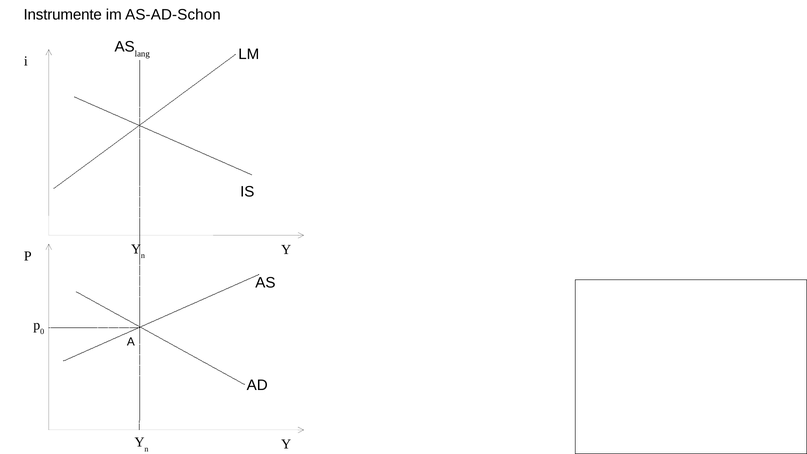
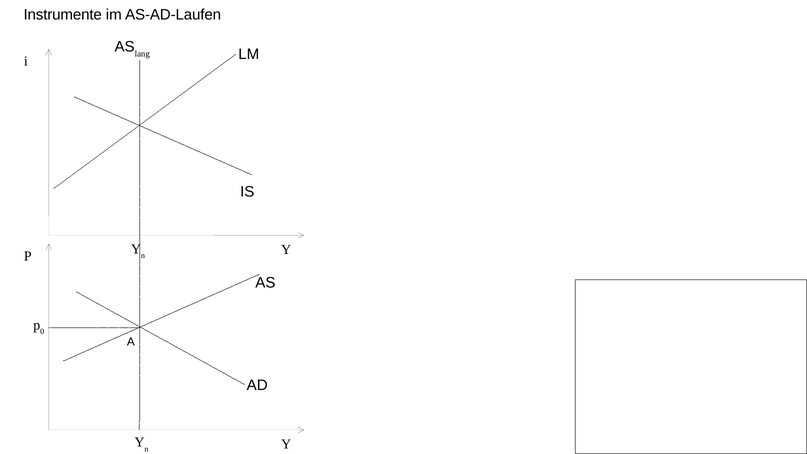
AS-AD-Schon: AS-AD-Schon -> AS-AD-Laufen (173, 15)
